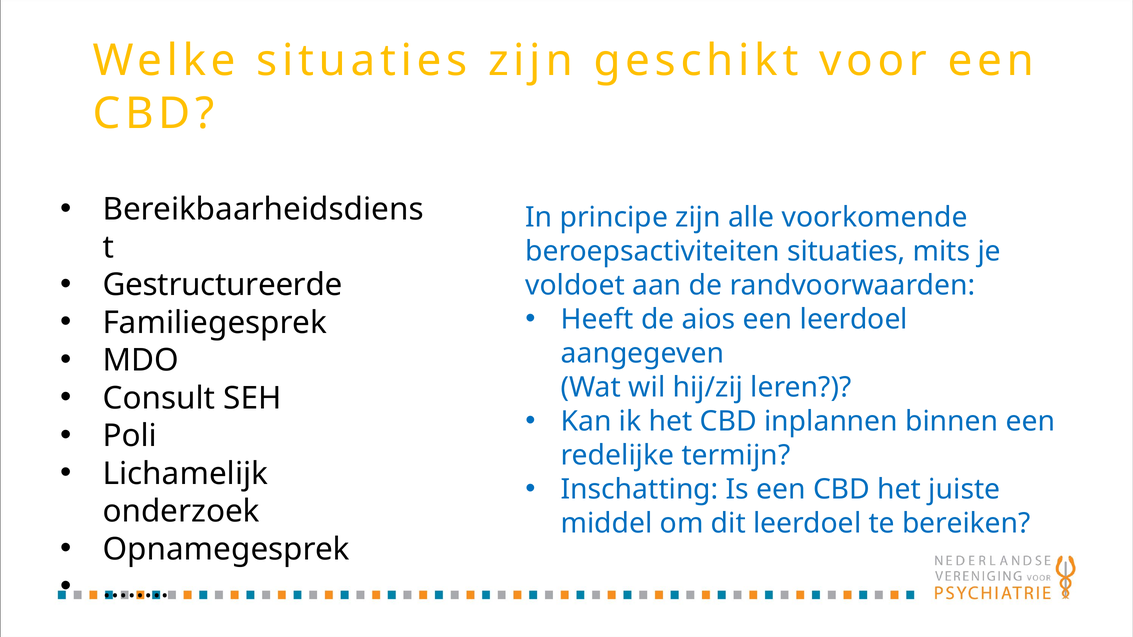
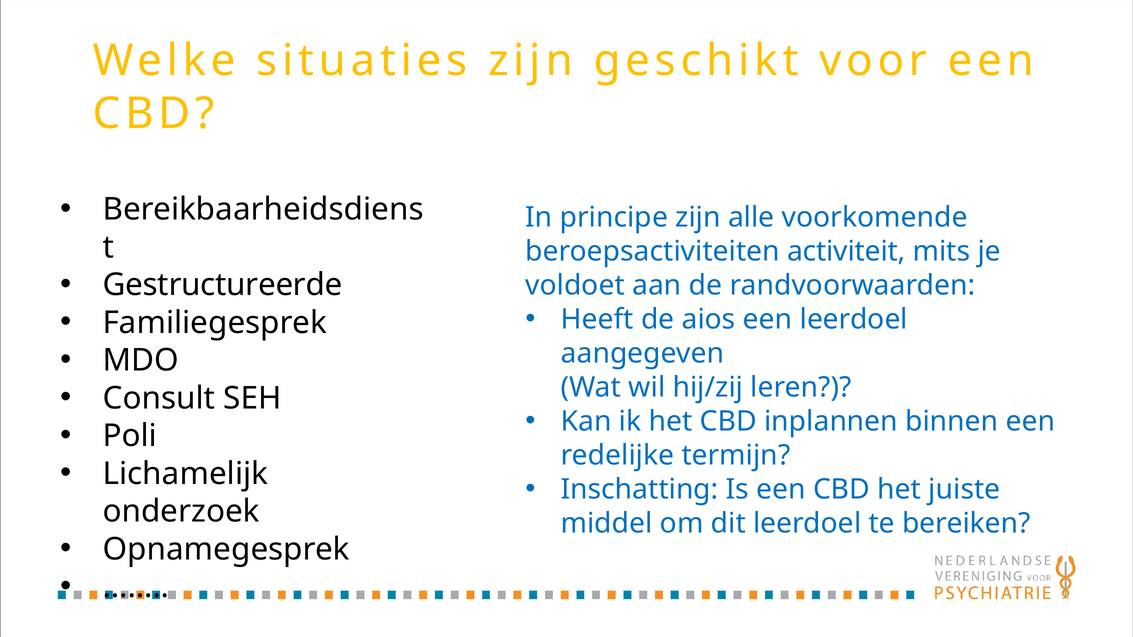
beroepsactiviteiten situaties: situaties -> activiteit (846, 252)
